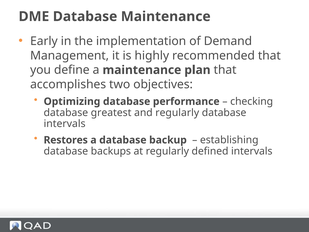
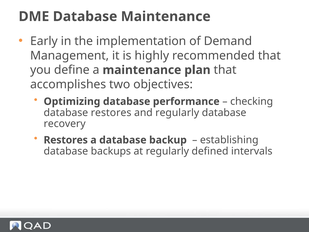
database greatest: greatest -> restores (111, 112)
intervals: intervals -> recovery (65, 124)
